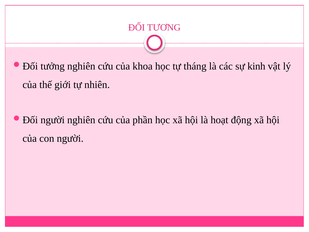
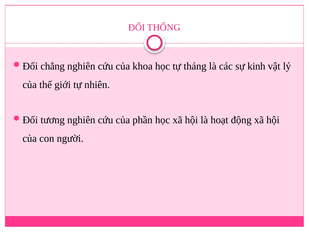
TƯƠNG: TƯƠNG -> THỐNG (164, 27)
tưởng: tưởng -> chẳng (53, 66)
người: người -> tương (53, 120)
